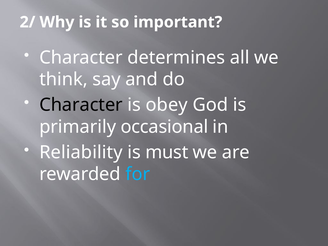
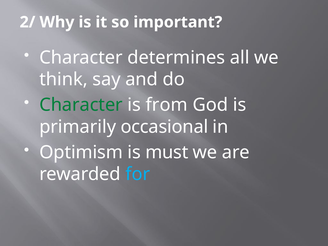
Character colour: black -> green (81, 105)
obey: obey -> from (167, 105)
Reliability: Reliability -> Optimism (81, 152)
